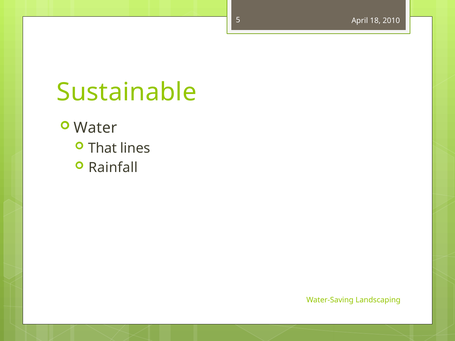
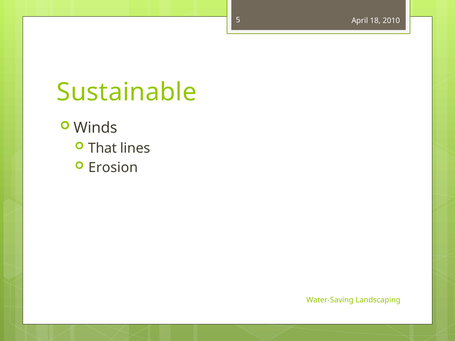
Water: Water -> Winds (95, 128)
Rainfall: Rainfall -> Erosion (113, 168)
